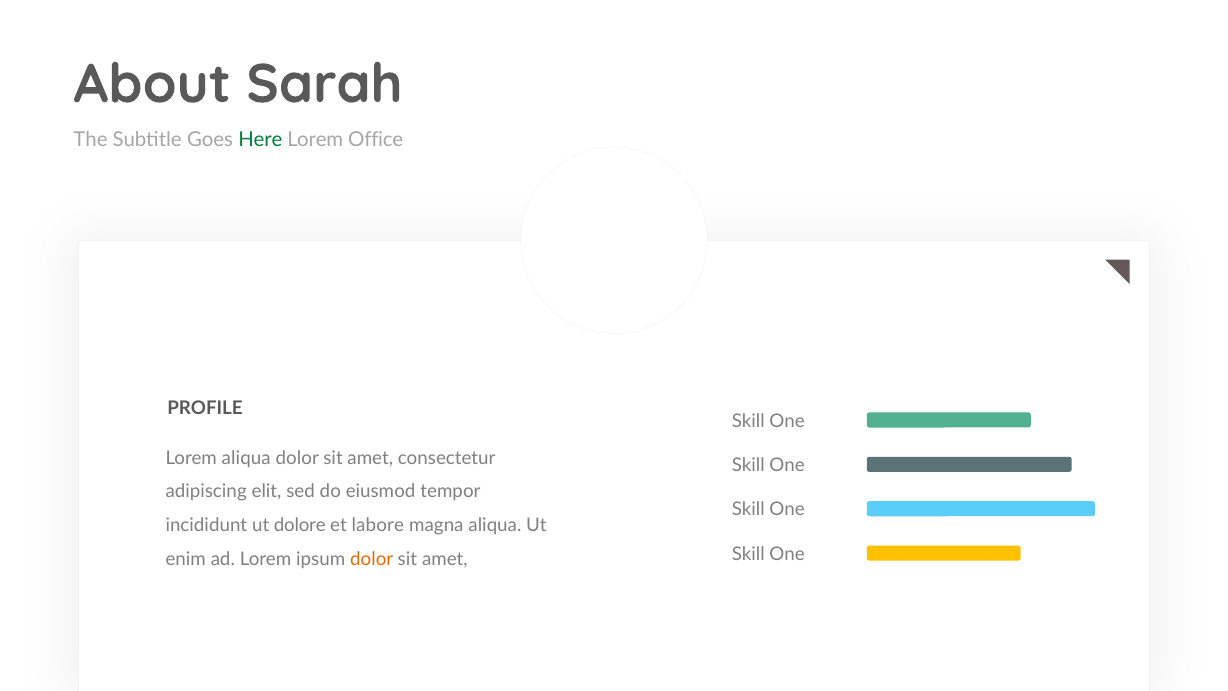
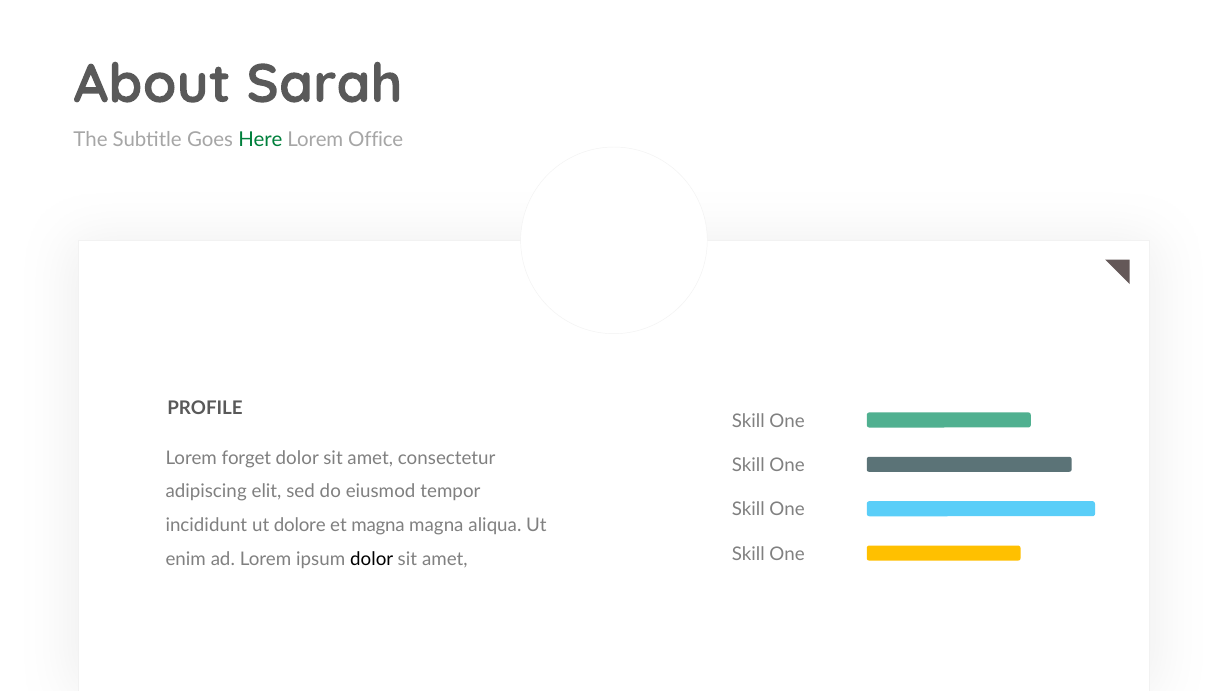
Lorem aliqua: aliqua -> forget (246, 458)
et labore: labore -> magna (378, 525)
dolor colour: orange -> black (372, 559)
